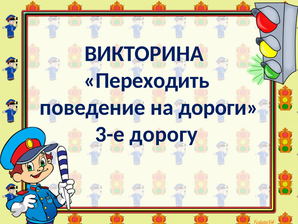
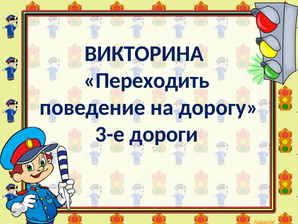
дороги: дороги -> дорогу (218, 107)
дорогу: дорогу -> дороги (164, 134)
